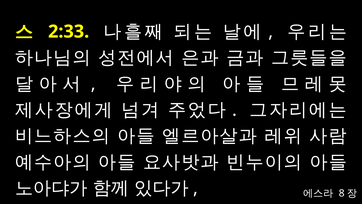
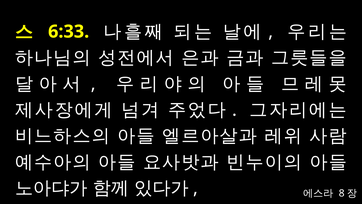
2:33: 2:33 -> 6:33 (69, 32)
